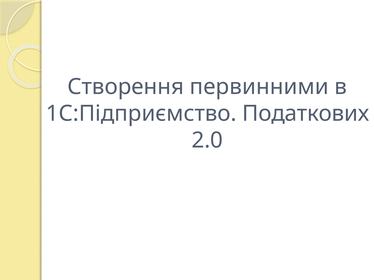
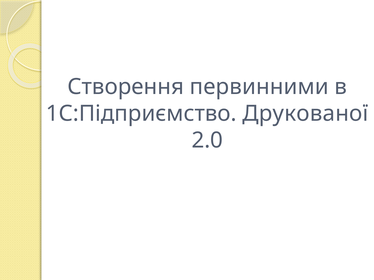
Податкових: Податкових -> Друкованої (305, 114)
